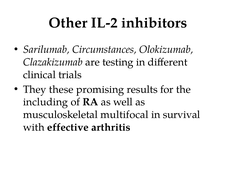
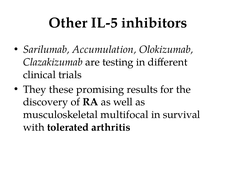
IL-2: IL-2 -> IL-5 (104, 23)
Circumstances: Circumstances -> Accumulation (104, 50)
including: including -> discovery (46, 102)
effective: effective -> tolerated (68, 127)
